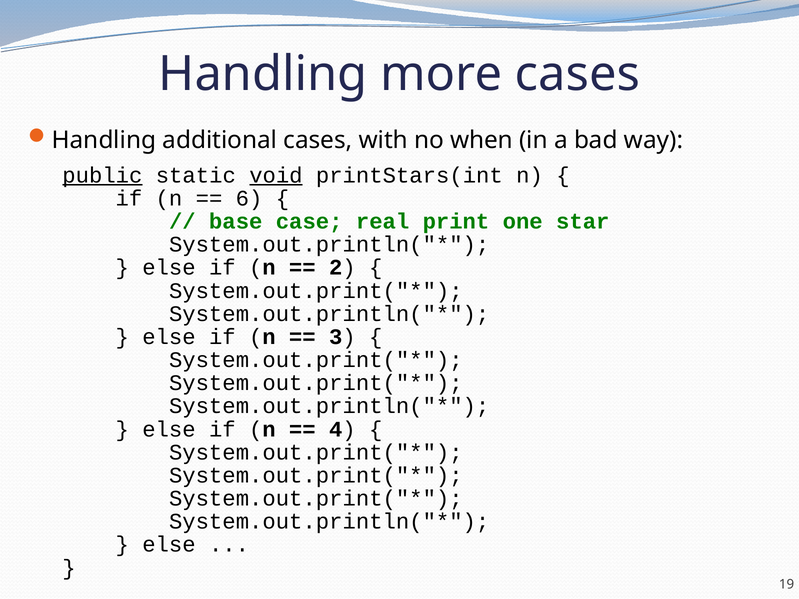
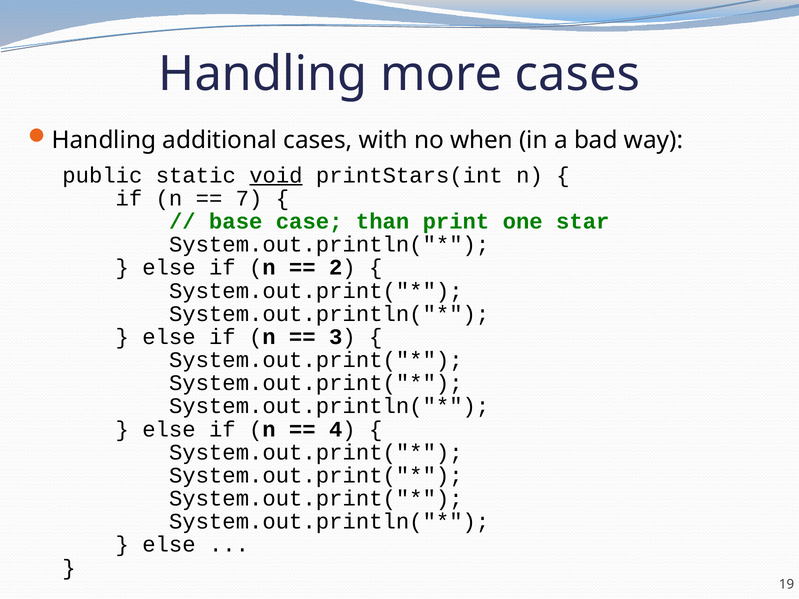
public underline: present -> none (102, 175)
6: 6 -> 7 (249, 198)
real: real -> than (383, 222)
